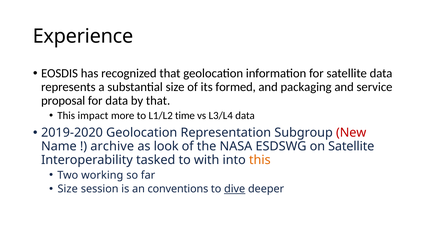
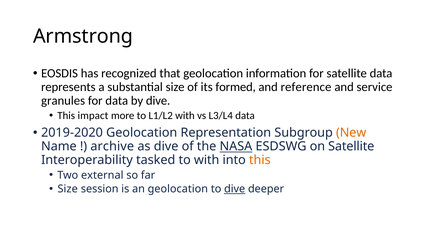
Experience: Experience -> Armstrong (83, 36)
packaging: packaging -> reference (306, 87)
proposal: proposal -> granules (63, 100)
by that: that -> dive (158, 100)
L1/L2 time: time -> with (185, 115)
New colour: red -> orange (351, 133)
as look: look -> dive (166, 146)
NASA underline: none -> present (236, 146)
working: working -> external (102, 175)
an conventions: conventions -> geolocation (178, 189)
